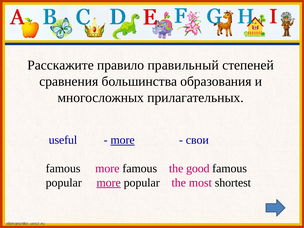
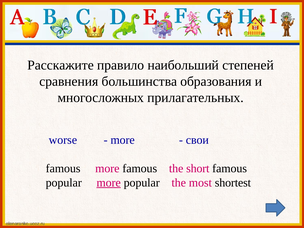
правильный: правильный -> наибольший (183, 65)
useful: useful -> worse (63, 140)
more underline: present -> none (123, 140)
good: good -> short (198, 168)
